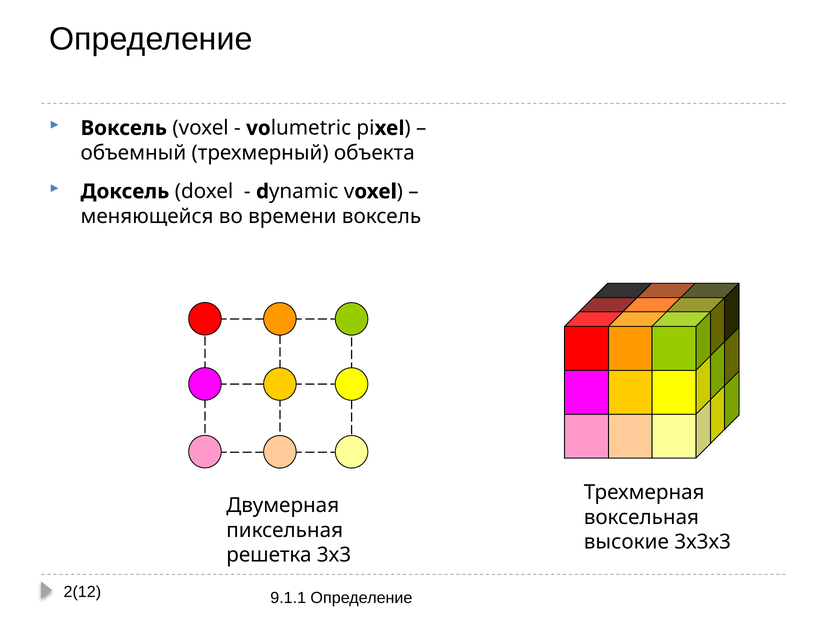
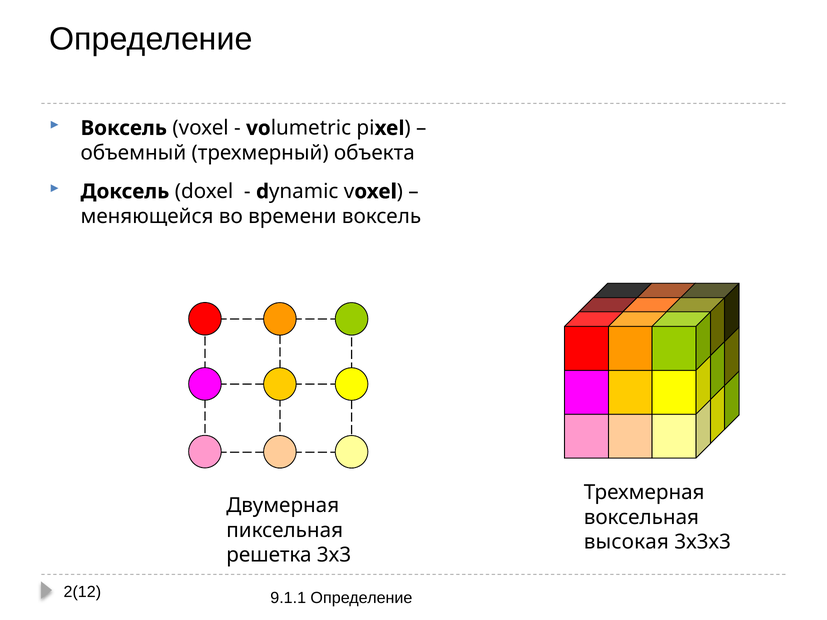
высокие: высокие -> высокая (626, 542)
